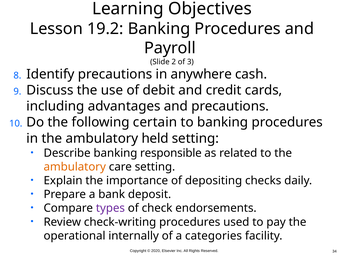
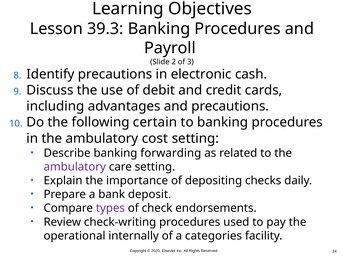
19.2: 19.2 -> 39.3 (105, 29)
anywhere: anywhere -> electronic (201, 74)
held: held -> cost (155, 138)
responsible: responsible -> forwarding (171, 153)
ambulatory colour: orange -> purple (75, 167)
